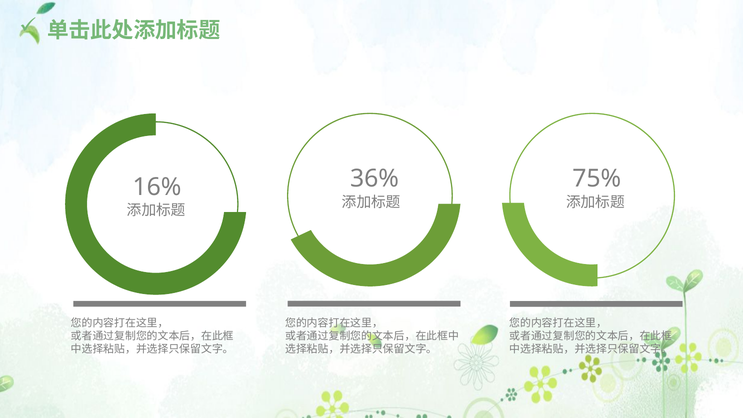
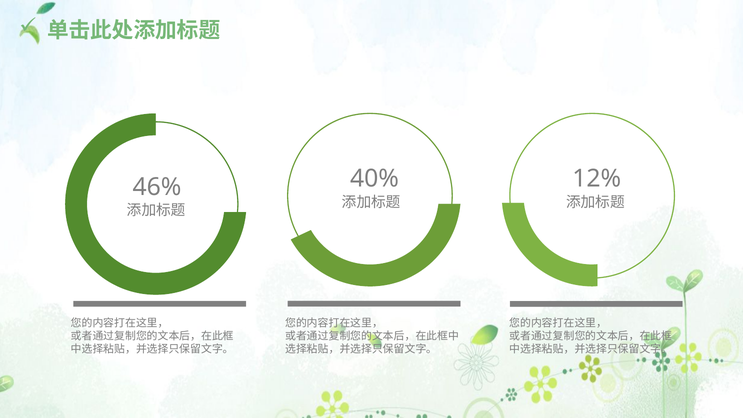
36%: 36% -> 40% (374, 179)
75%: 75% -> 12% (597, 179)
16%: 16% -> 46% (157, 187)
